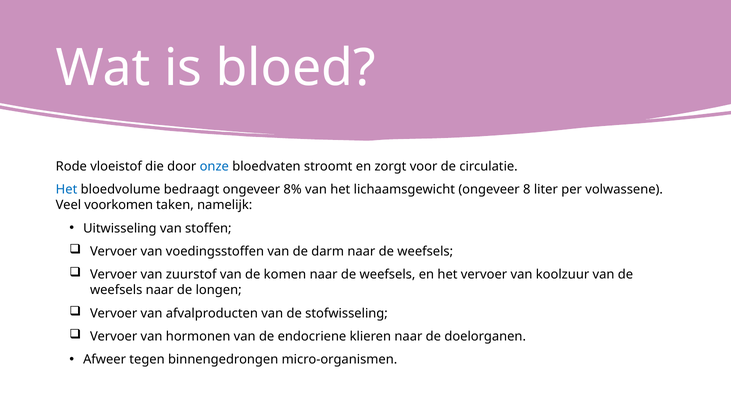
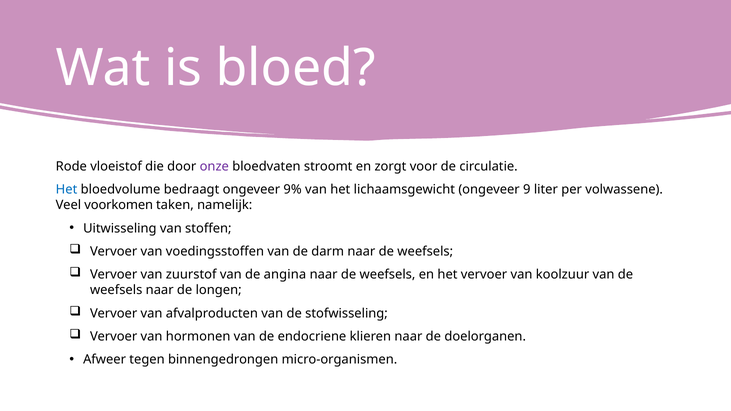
onze colour: blue -> purple (214, 167)
8%: 8% -> 9% (293, 190)
8: 8 -> 9 (527, 190)
komen: komen -> angina (285, 275)
